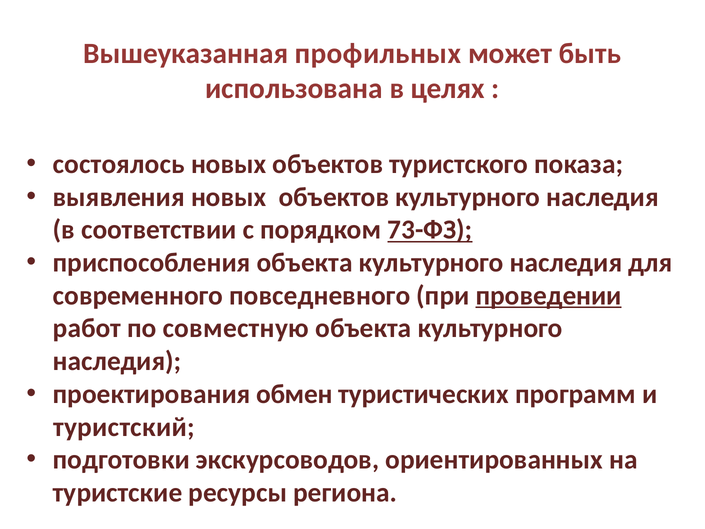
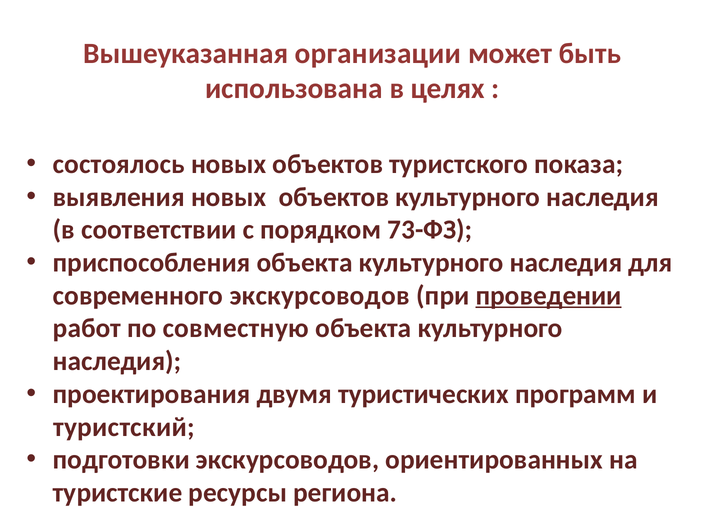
профильных: профильных -> организации (378, 53)
73-ФЗ underline: present -> none (430, 230)
современного повседневного: повседневного -> экскурсоводов (320, 295)
обмен: обмен -> двумя (294, 394)
